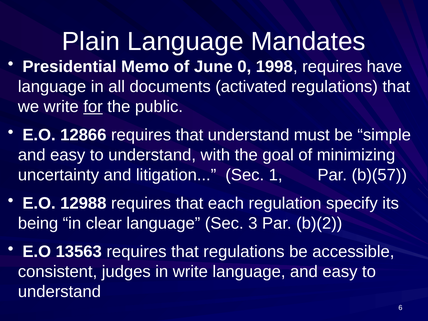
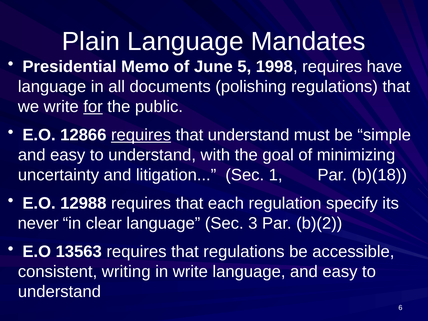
0: 0 -> 5 (244, 67)
activated: activated -> polishing (251, 87)
requires underline: none -> present (141, 135)
b)(57: b)(57 -> b)(18 (379, 175)
being: being -> never (38, 223)
judges: judges -> writing (126, 272)
